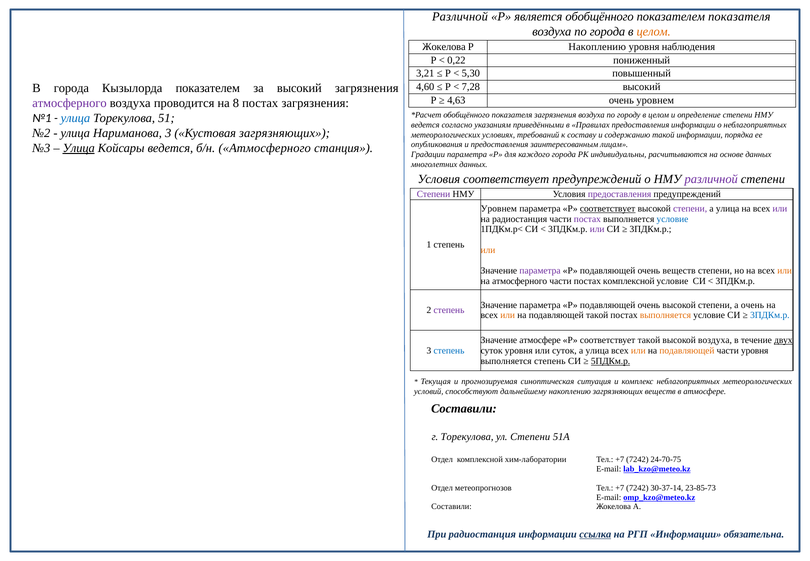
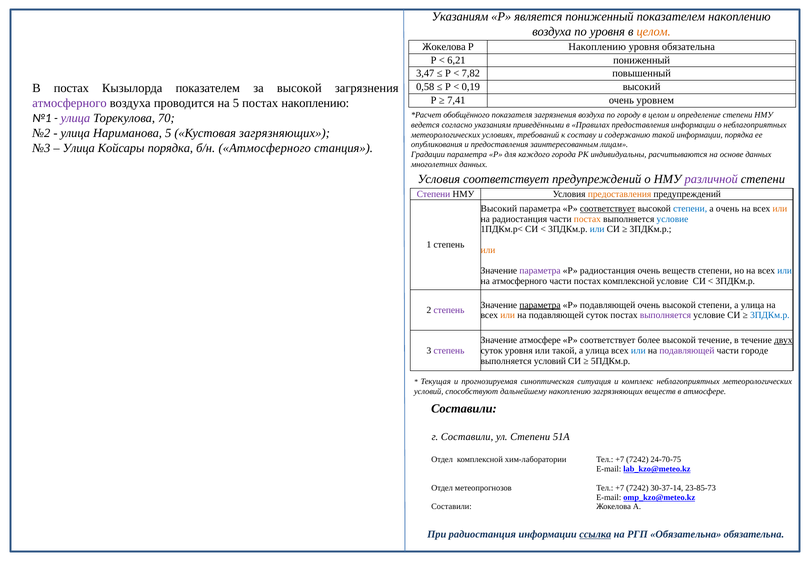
Различной: Различной -> Указаниям (460, 17)
является обобщённого: обобщённого -> пониженный (600, 17)
показателем показателя: показателя -> накоплению (739, 17)
по города: города -> уровня (607, 32)
уровня наблюдения: наблюдения -> обязательна (688, 47)
0,22: 0,22 -> 6,21 (456, 60)
3,21: 3,21 -> 3,47 (425, 74)
5,30: 5,30 -> 7,82 (471, 74)
4,60: 4,60 -> 0,58 (425, 87)
7,28: 7,28 -> 0,19 (471, 87)
В города: города -> постах (71, 88)
за высокий: высокий -> высокой (299, 88)
4,63: 4,63 -> 7,41 (456, 100)
на 8: 8 -> 5 (236, 103)
постах загрязнения: загрязнения -> накоплению (315, 103)
улица colour: blue -> purple (75, 118)
51: 51 -> 70 (166, 118)
Нариманова 3: 3 -> 5 (168, 133)
Улица underline: present -> none (79, 148)
Койсары ведется: ведется -> порядка (170, 148)
предоставления colour: purple -> orange (620, 194)
Уровнем: Уровнем -> Высокий (499, 208)
степени colour: purple -> blue (690, 208)
улица: улица -> очень (728, 208)
или colour: purple -> orange (780, 208)
постах colour: purple -> orange (587, 219)
или colour: purple -> blue (597, 229)
подавляющей: подавляющей -> радиостанция (608, 271)
или colour: orange -> blue (785, 271)
параметра underline: none -> present (540, 305)
степени а очень: очень -> улица (753, 305)
подавляющей такой: такой -> суток (597, 315)
выполняется colour: orange -> purple (665, 315)
соответствует такой: такой -> более (649, 340)
высокой воздуха: воздуха -> течение (715, 340)
степень colour: blue -> purple (449, 351)
или суток: суток -> такой (564, 351)
или colour: orange -> blue (638, 351)
подавляющей colour: orange -> purple (687, 351)
части уровня: уровня -> городе (755, 351)
выполняется степень: степень -> условий (550, 361)
5ПДКм.р underline: present -> none (611, 361)
г Торекулова: Торекулова -> Составили (467, 437)
РГП Информации: Информации -> Обязательна (686, 534)
